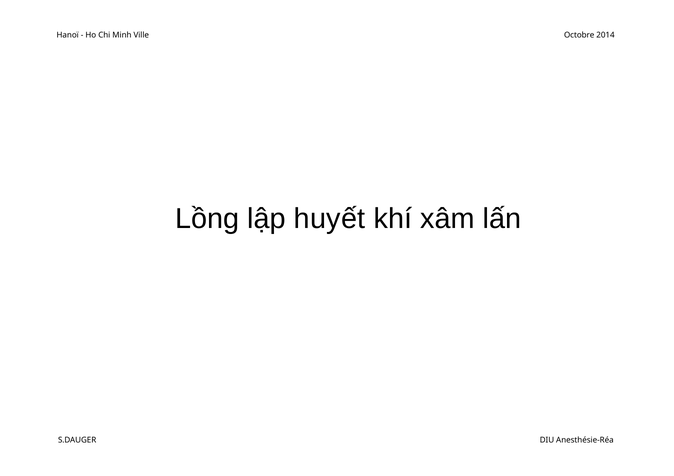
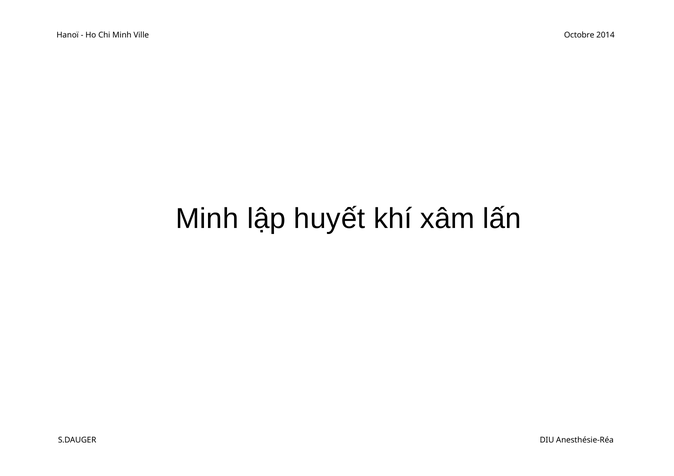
Lồng: Lồng -> Minh (207, 219)
